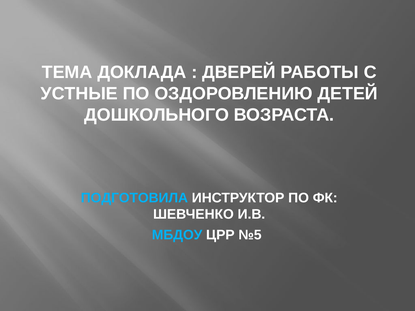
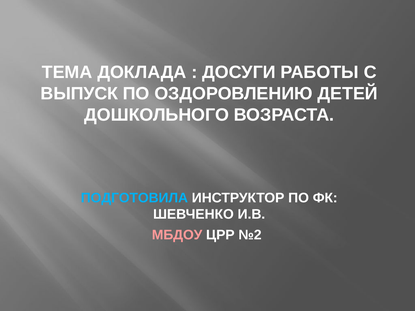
ДВЕРЕЙ: ДВЕРЕЙ -> ДОСУГИ (239, 72)
УСТНЫЕ: УСТНЫЕ -> ВЫПУСК (79, 94)
МБДОУ colour: light blue -> pink (177, 235)
№5: №5 -> №2 (250, 235)
